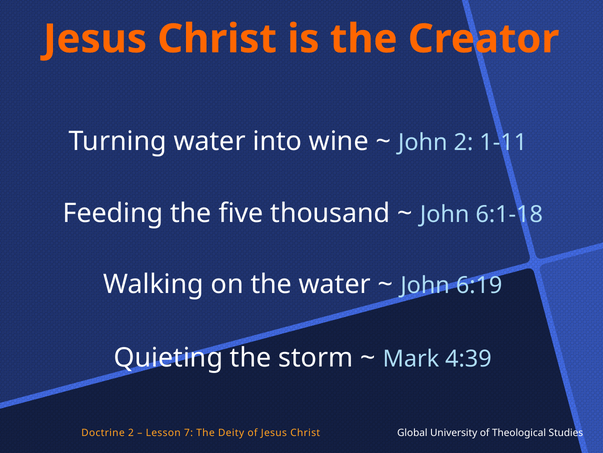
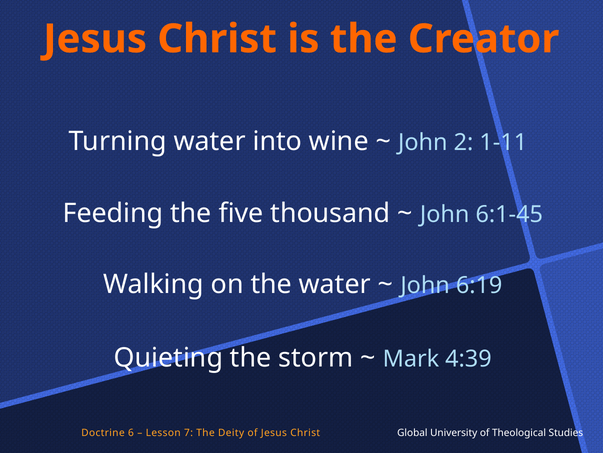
6:1-18: 6:1-18 -> 6:1-45 (509, 214)
Doctrine 2: 2 -> 6 (131, 432)
